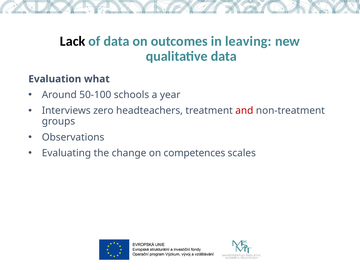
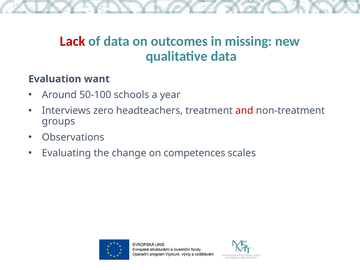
Lack colour: black -> red (73, 41)
leaving: leaving -> missing (248, 41)
what: what -> want (97, 79)
